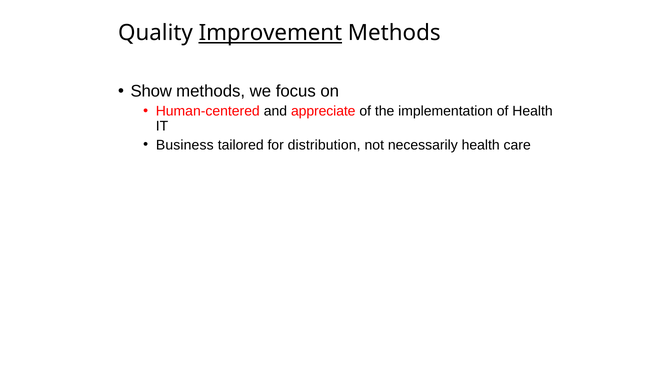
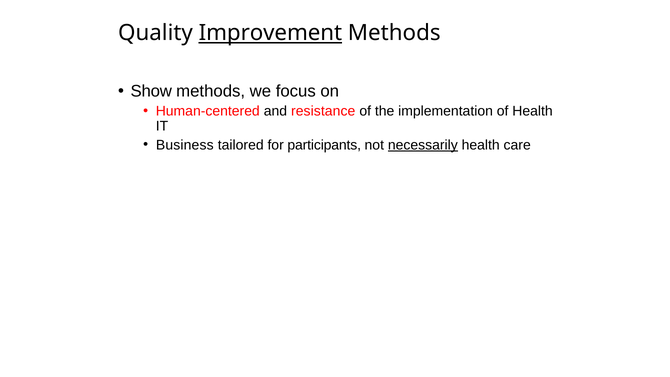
appreciate: appreciate -> resistance (323, 111)
distribution: distribution -> participants (324, 145)
necessarily underline: none -> present (423, 145)
